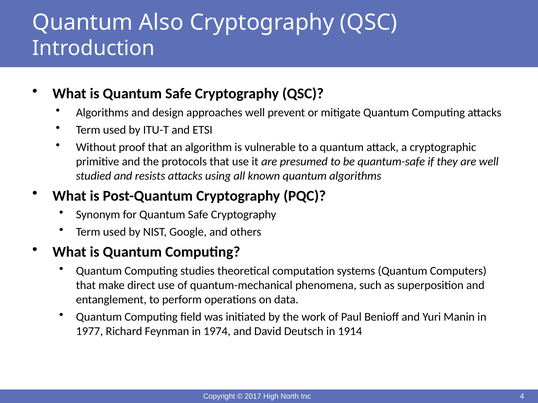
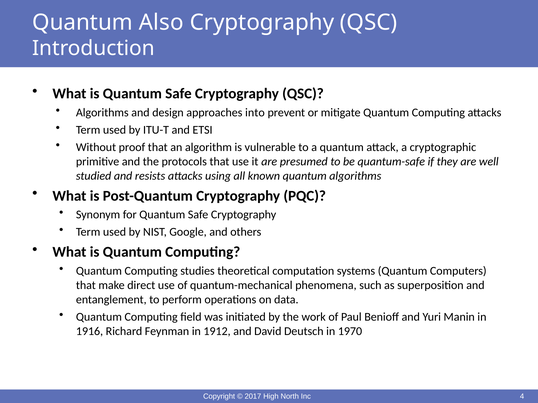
approaches well: well -> into (255, 113)
1977: 1977 -> 1916 (90, 332)
1974: 1974 -> 1912 (217, 332)
1914: 1914 -> 1970 (350, 332)
